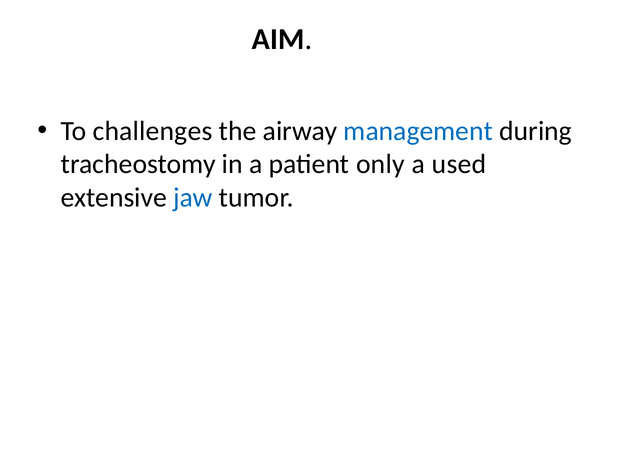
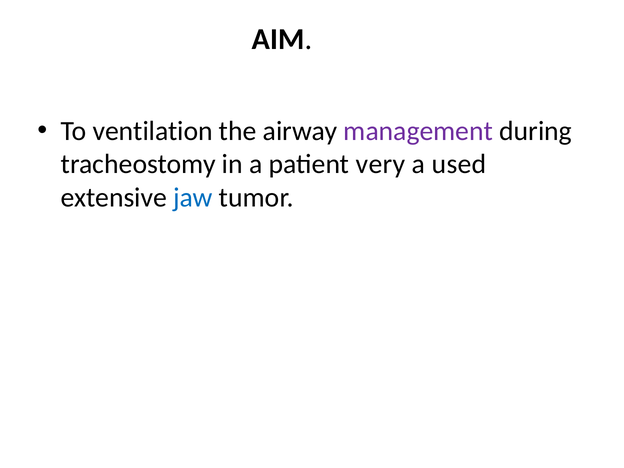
challenges: challenges -> ventilation (153, 131)
management colour: blue -> purple (418, 131)
only: only -> very (380, 164)
